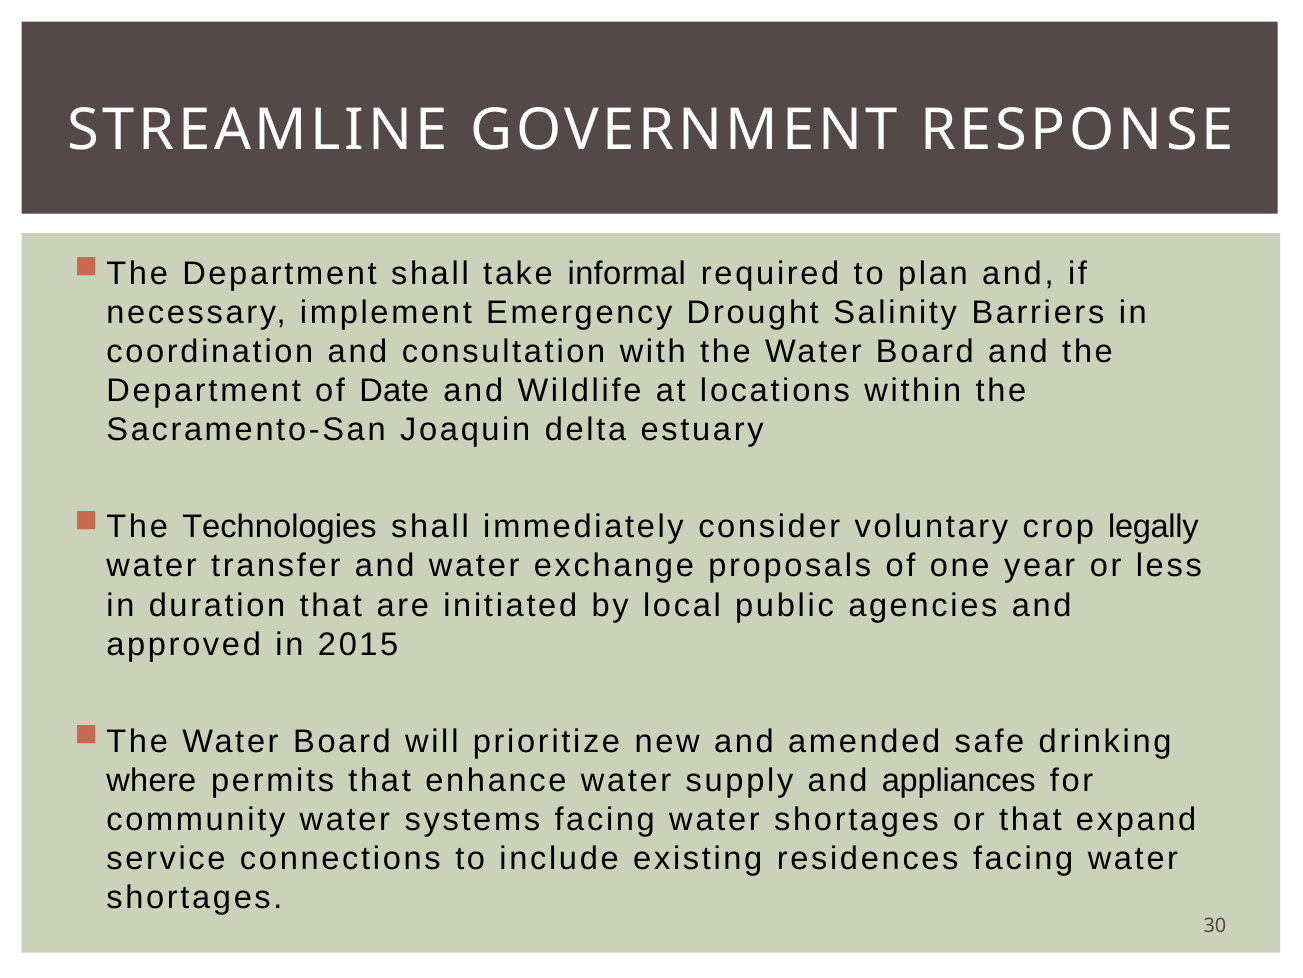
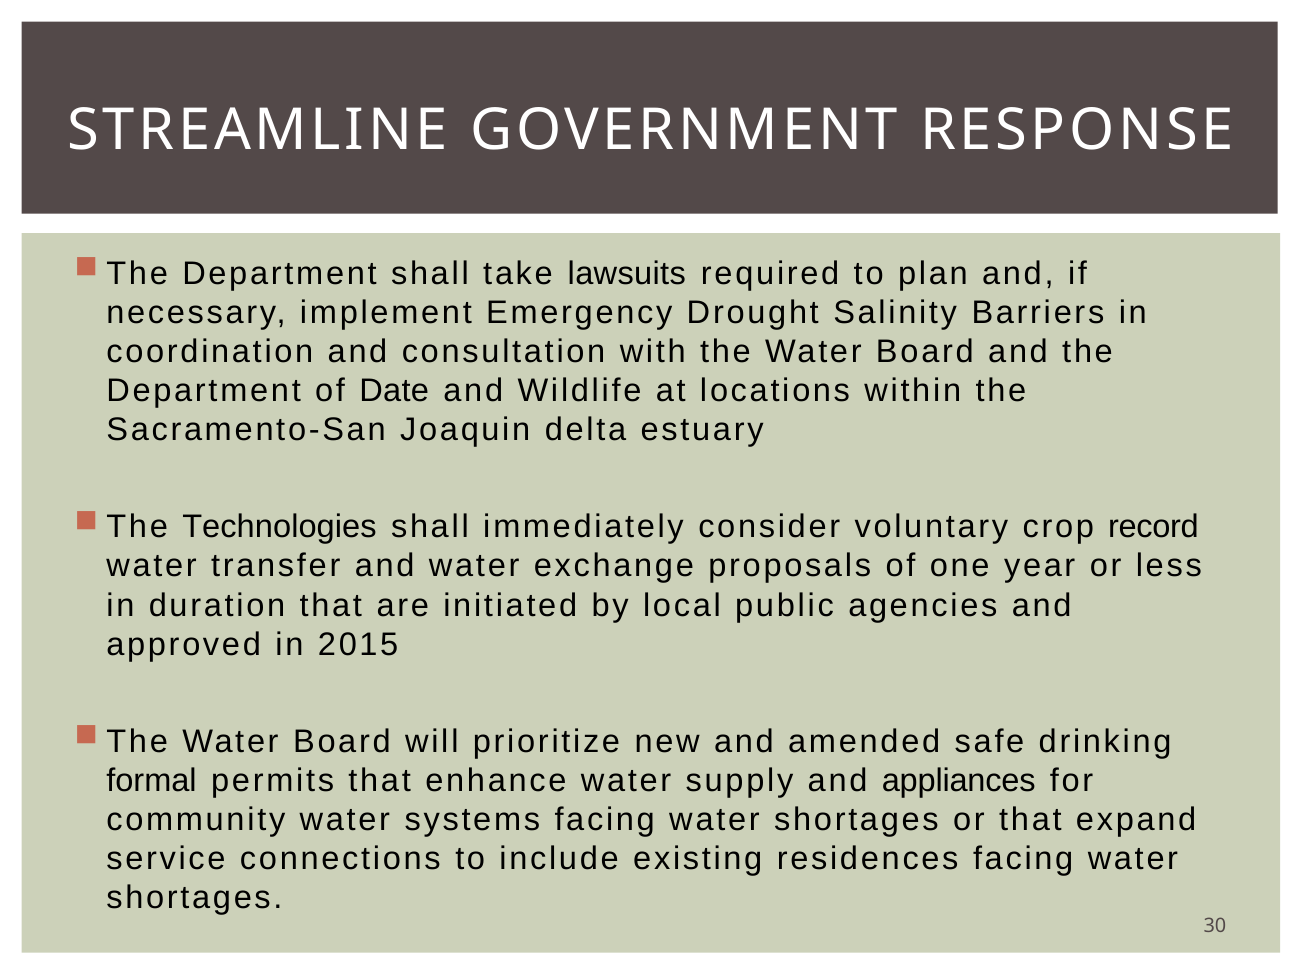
informal: informal -> lawsuits (627, 273)
legally: legally -> record (1153, 527)
where: where -> formal (152, 780)
